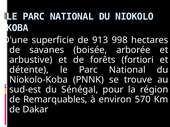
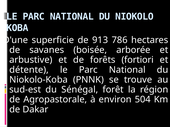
998: 998 -> 786 (120, 40)
pour: pour -> forêt (113, 90)
Remarquables: Remarquables -> Agropastorale (55, 100)
570: 570 -> 504 (143, 100)
